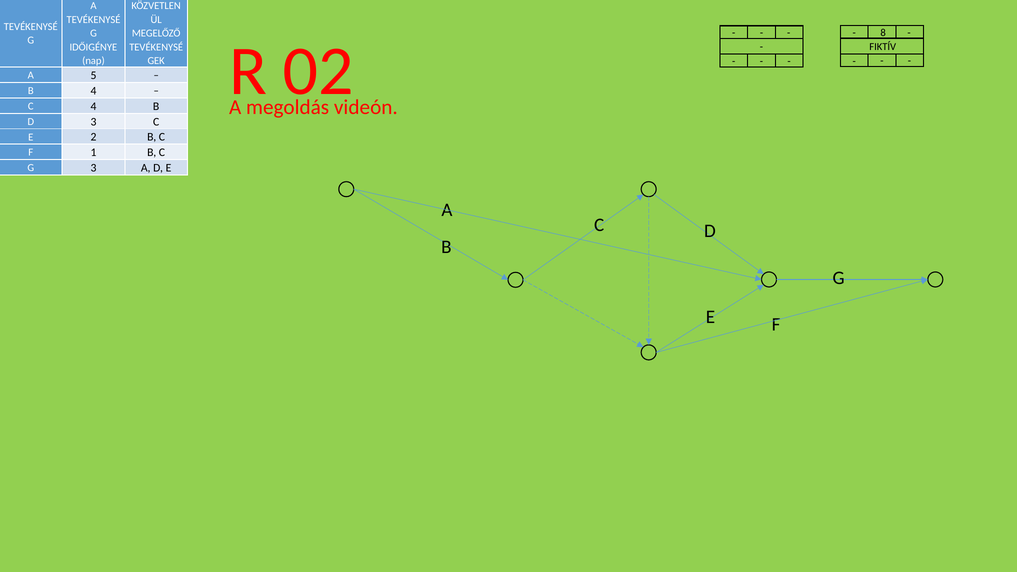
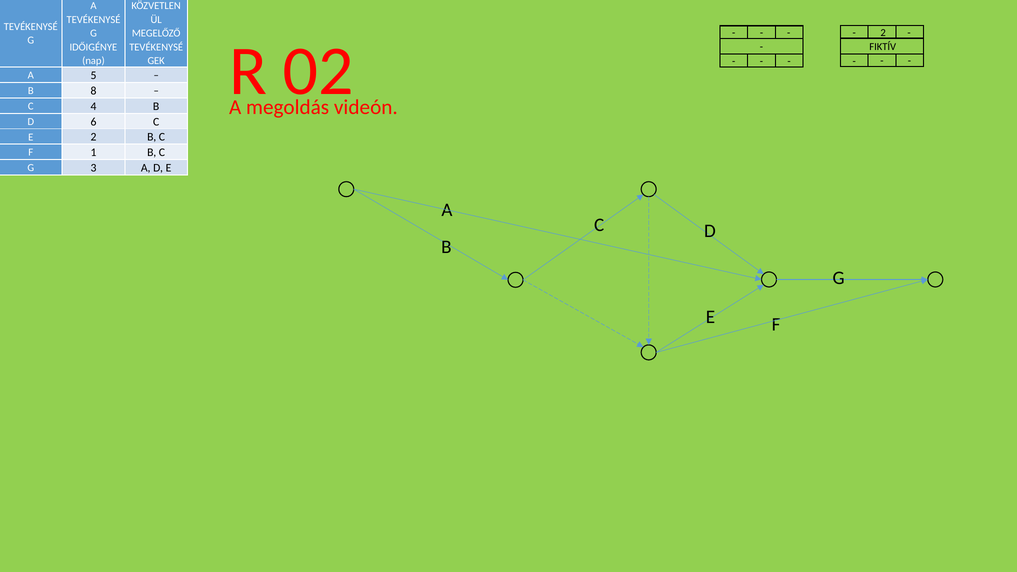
8: 8 -> 2 (883, 33)
B 4: 4 -> 8 (93, 91)
D 3: 3 -> 6 (93, 122)
